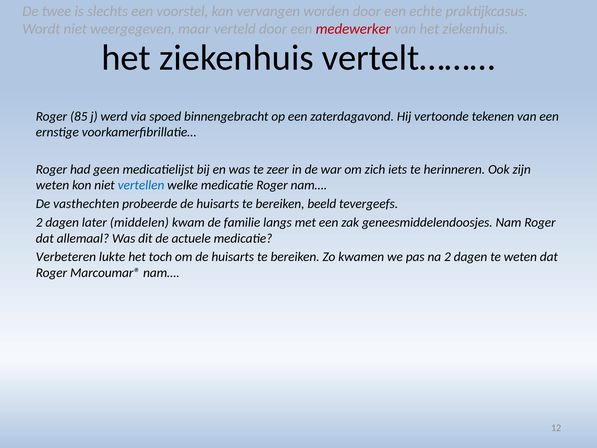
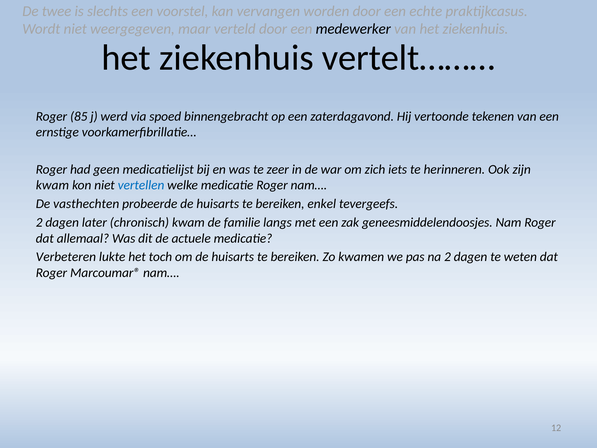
medewerker colour: red -> black (353, 29)
weten: weten -> kwam (52, 185)
beeld: beeld -> enkel (322, 204)
middelen: middelen -> chronisch (139, 222)
